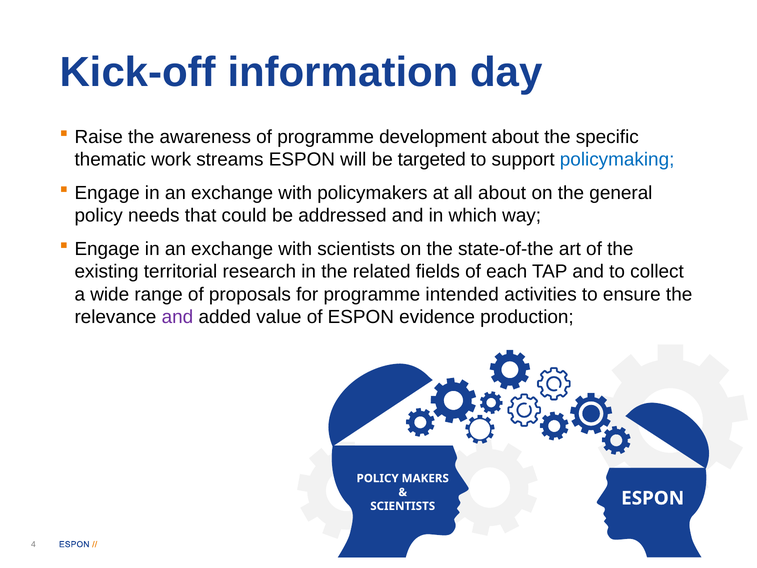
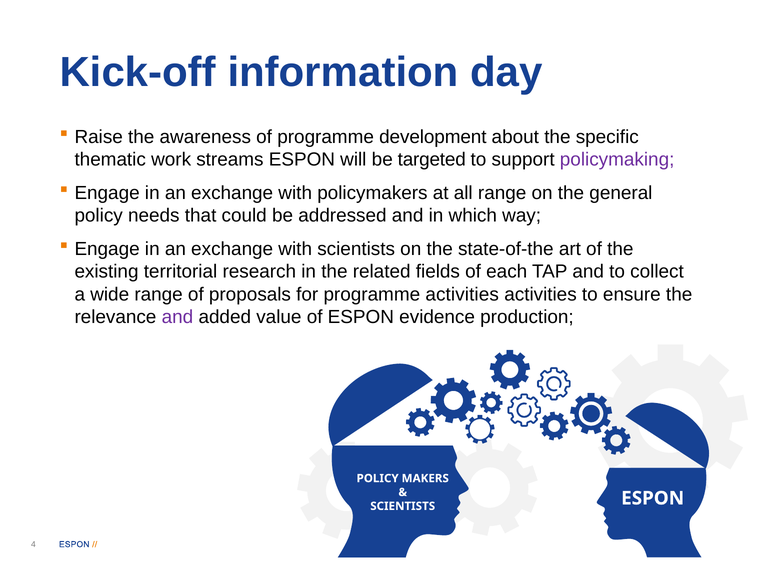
policymaking colour: blue -> purple (617, 160)
all about: about -> range (502, 193)
programme intended: intended -> activities (462, 294)
